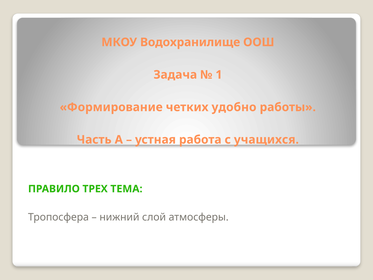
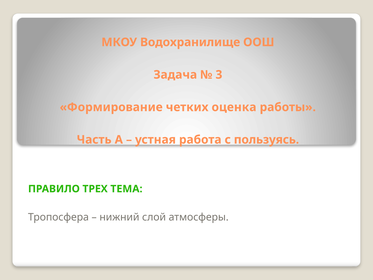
1: 1 -> 3 (219, 75)
удобно: удобно -> оценка (234, 107)
учащихся: учащихся -> пользуясь (266, 140)
